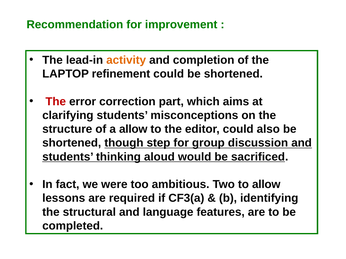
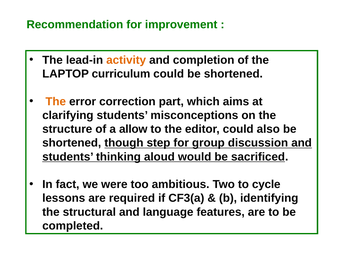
refinement: refinement -> curriculum (121, 74)
The colour: red -> orange (56, 102)
to allow: allow -> cycle (266, 185)
